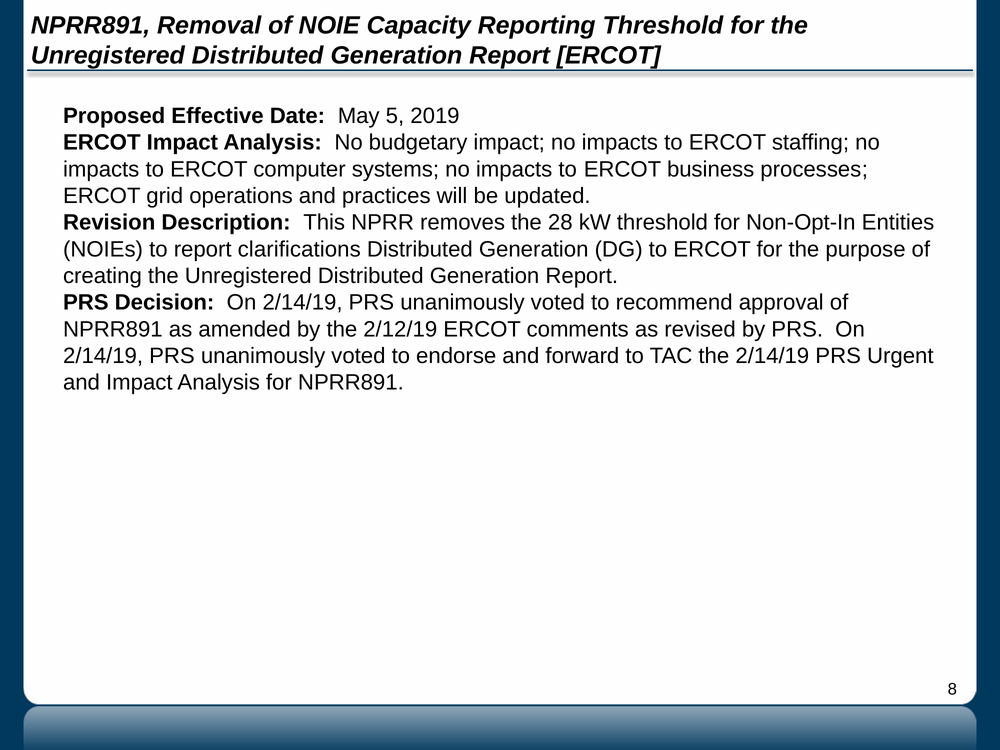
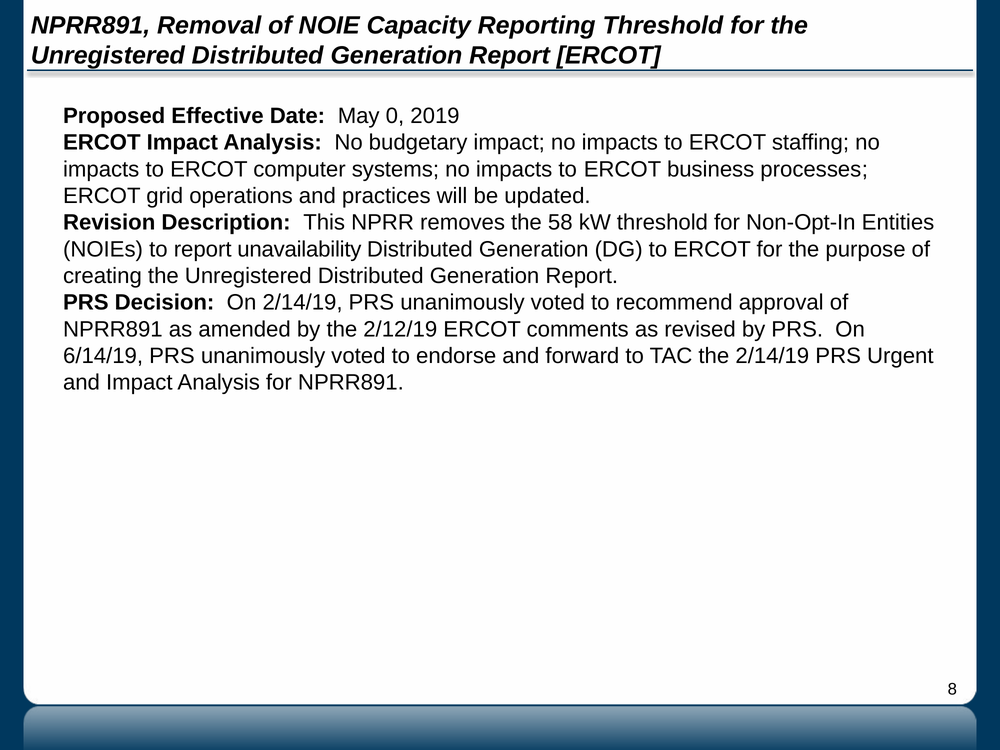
5: 5 -> 0 (395, 116)
28: 28 -> 58 (560, 223)
clarifications: clarifications -> unavailability (299, 249)
2/14/19: 2/14/19 -> 6/14/19 (103, 356)
